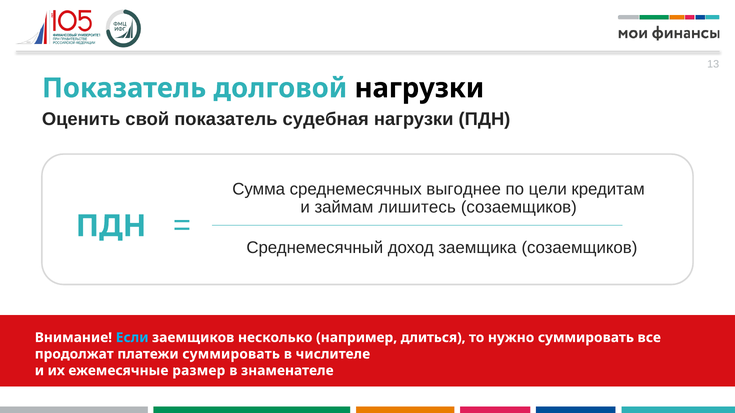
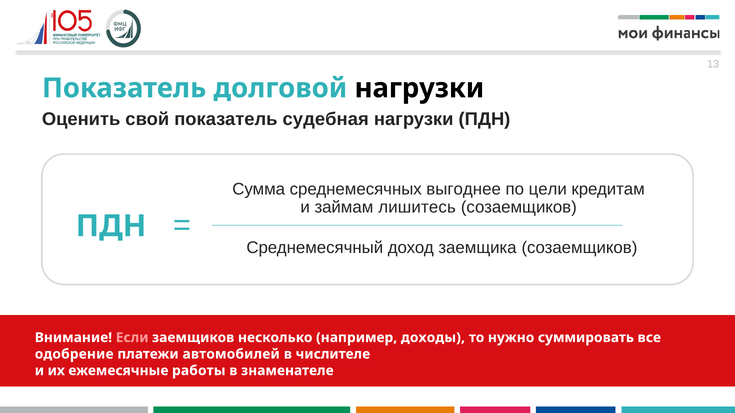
Если colour: light blue -> pink (132, 338)
длиться: длиться -> доходы (433, 338)
продолжат: продолжат -> одобрение (74, 354)
платежи суммировать: суммировать -> автомобилей (231, 354)
размер: размер -> работы (199, 371)
